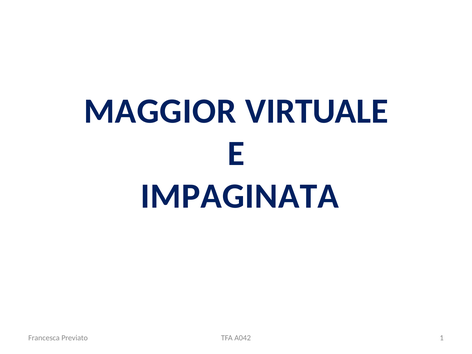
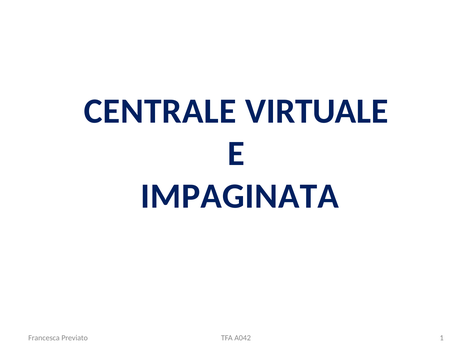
MAGGIOR: MAGGIOR -> CENTRALE (160, 111)
